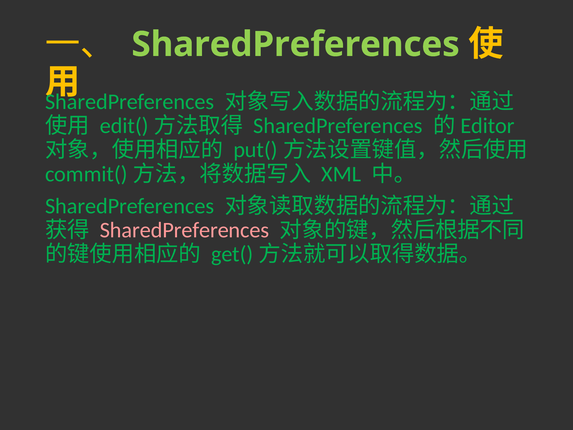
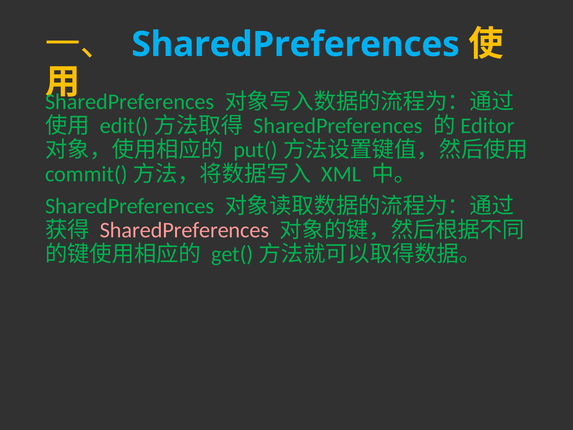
SharedPreferences colour: light green -> light blue (296, 44)
